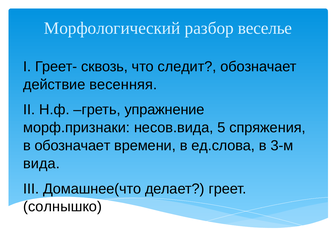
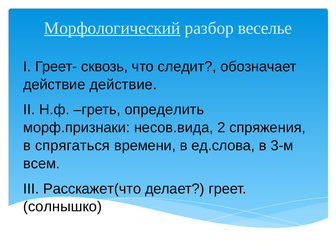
Морфологический underline: none -> present (112, 28)
действие весенняя: весенняя -> действие (123, 84)
упражнение: упражнение -> определить (164, 110)
5: 5 -> 2 (221, 128)
в обозначает: обозначает -> спрягаться (72, 146)
вида: вида -> всем (42, 164)
Домашнее(что: Домашнее(что -> Расскажет(что (92, 189)
